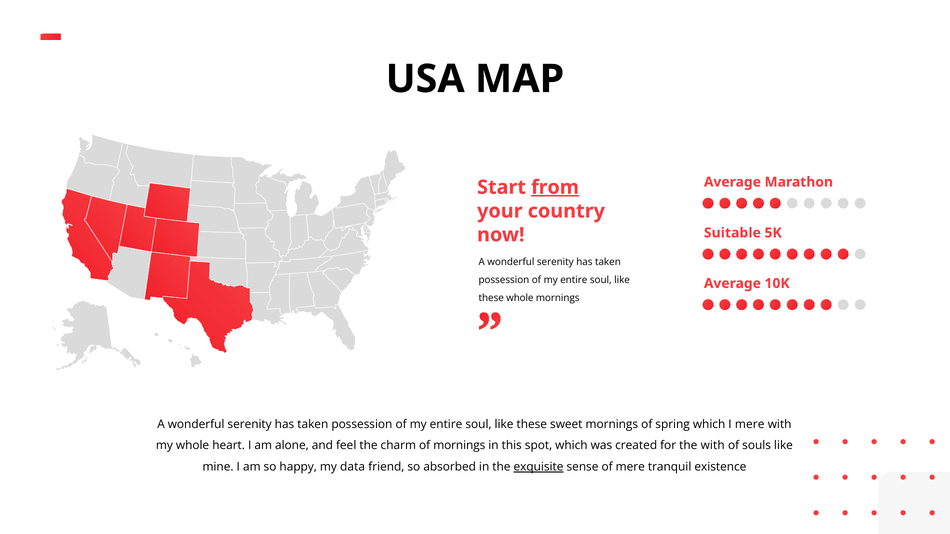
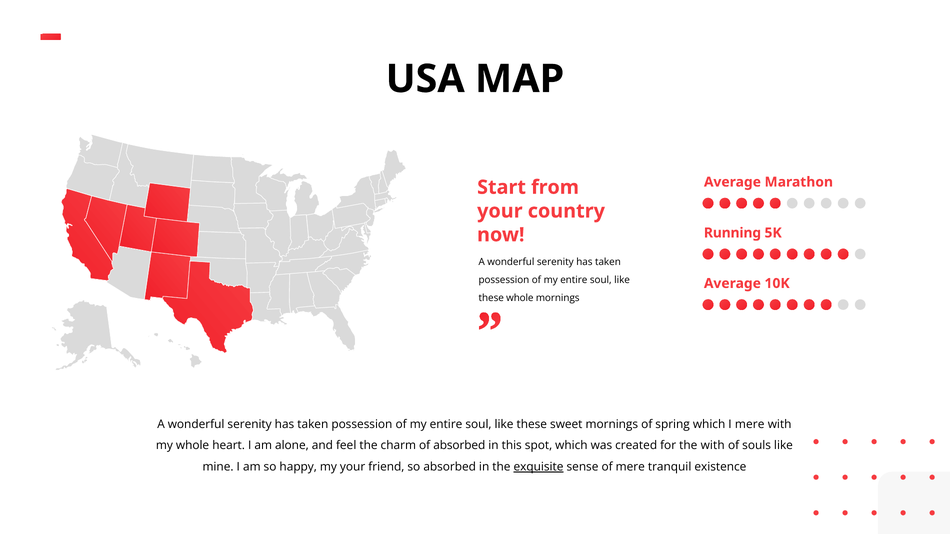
from underline: present -> none (555, 187)
Suitable: Suitable -> Running (732, 233)
of mornings: mornings -> absorbed (459, 446)
my data: data -> your (353, 467)
